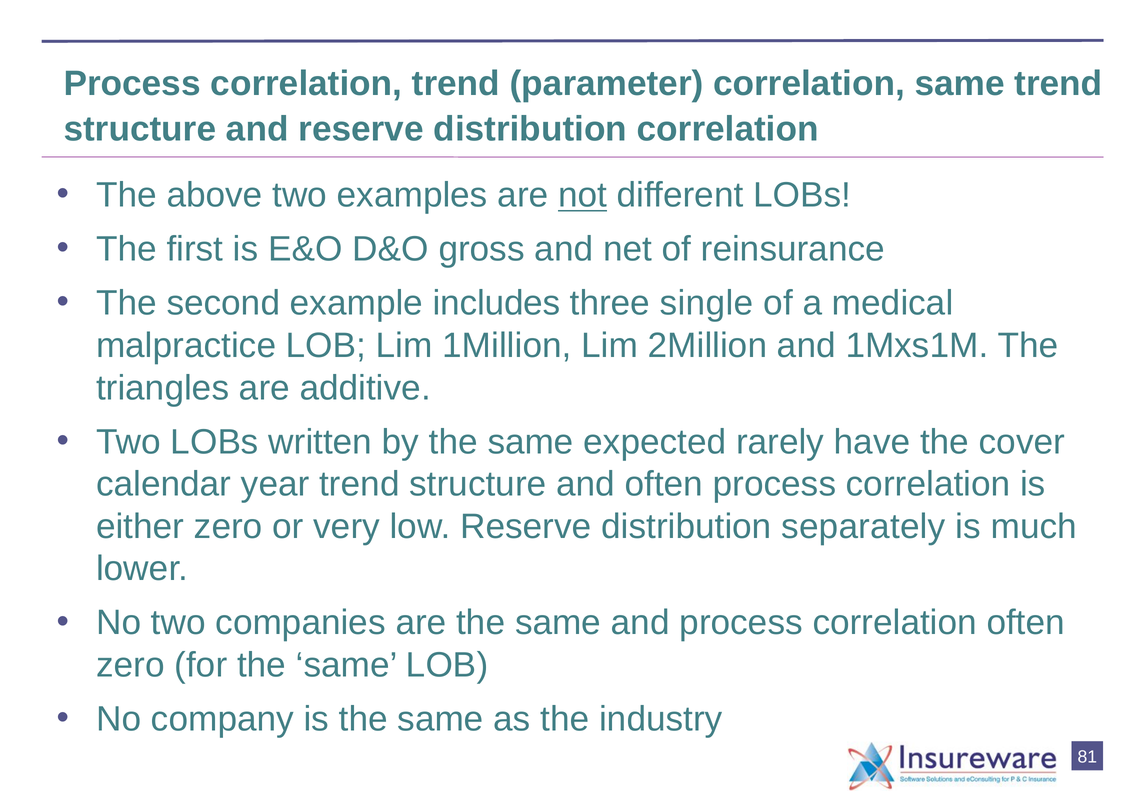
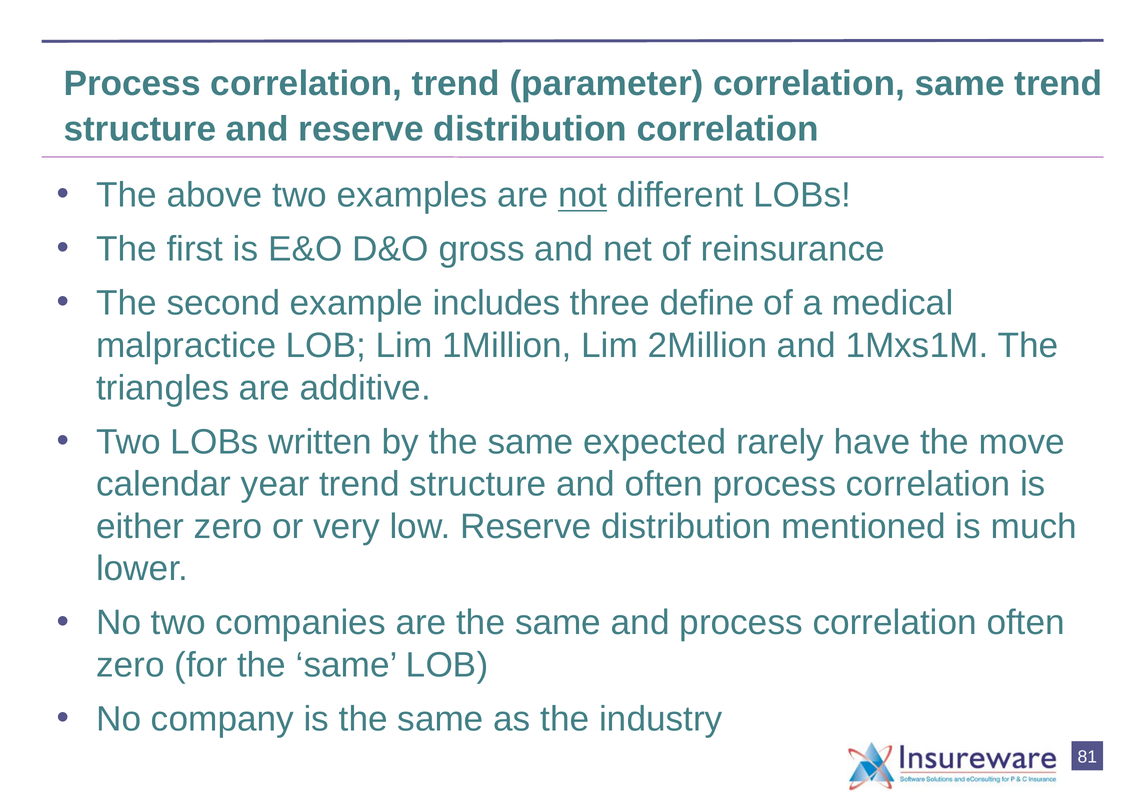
single: single -> define (707, 303)
cover: cover -> move (1022, 442)
separately: separately -> mentioned (863, 526)
